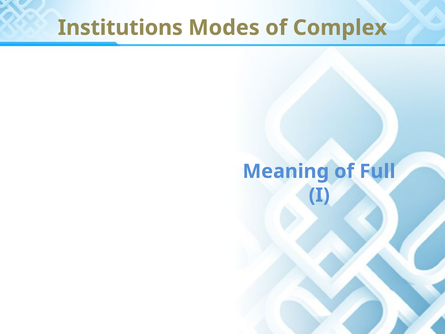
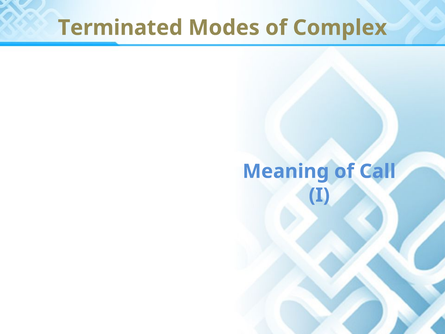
Institutions: Institutions -> Terminated (120, 28)
Full: Full -> Call (378, 171)
